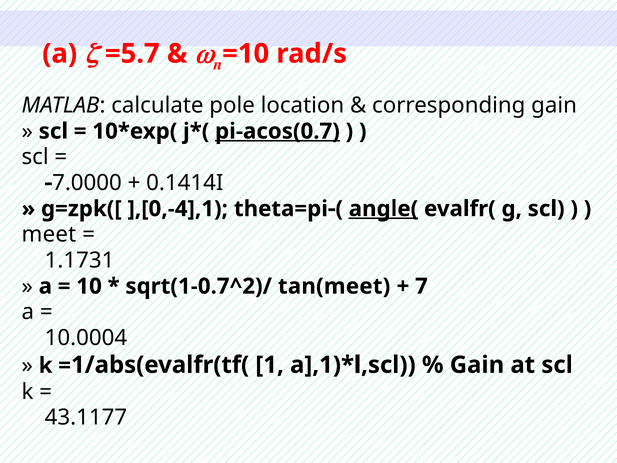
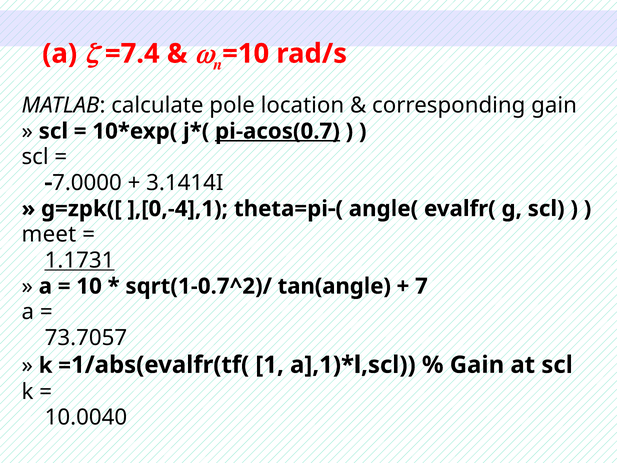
=5.7: =5.7 -> =7.4 (132, 54)
0.1414I: 0.1414I -> 3.1414I (185, 183)
angle( underline: present -> none (383, 209)
1.1731 underline: none -> present (80, 260)
tan(meet: tan(meet -> tan(angle (334, 286)
10.0004: 10.0004 -> 73.7057 (86, 338)
43.1177: 43.1177 -> 10.0040 (86, 417)
